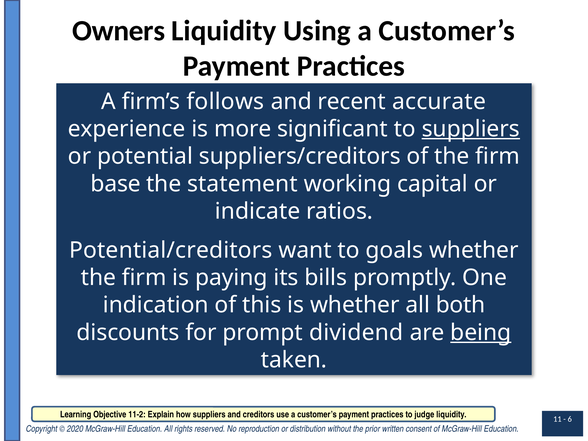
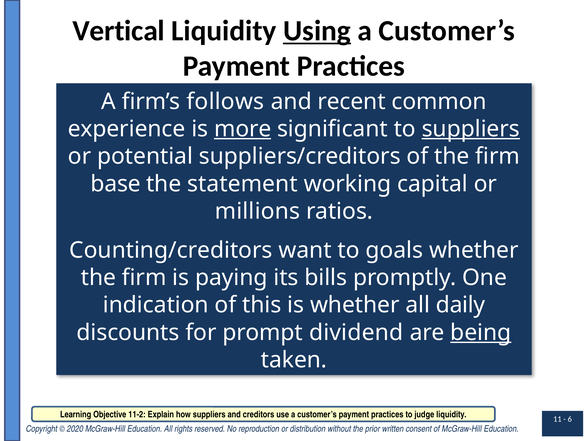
Owners: Owners -> Vertical (119, 31)
Using underline: none -> present (317, 31)
accurate: accurate -> common (439, 101)
more underline: none -> present (243, 129)
indicate: indicate -> millions (258, 211)
Potential/creditors: Potential/creditors -> Counting/creditors (171, 250)
both: both -> daily (461, 305)
